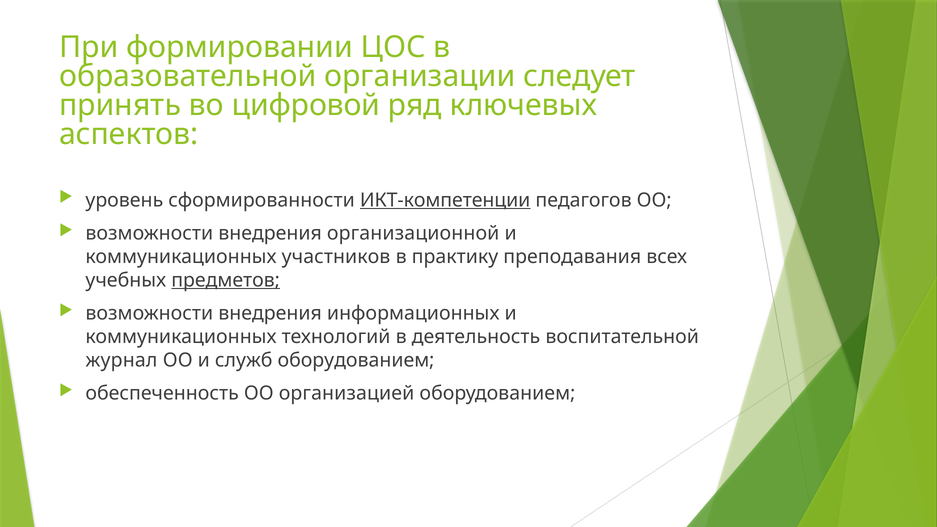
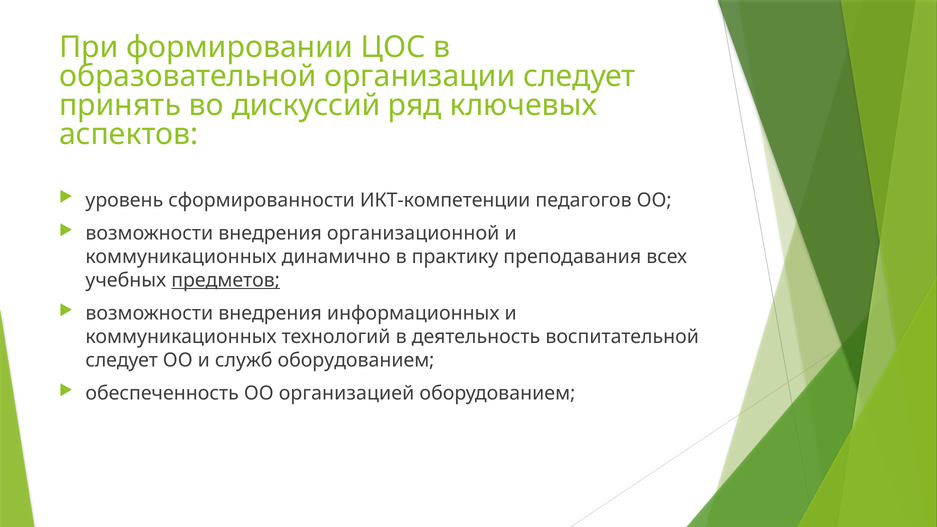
цифровой: цифровой -> дискуссий (306, 105)
ИКТ-компетенции underline: present -> none (445, 200)
участников: участников -> динамично (336, 257)
журнал: журнал -> следует (122, 360)
